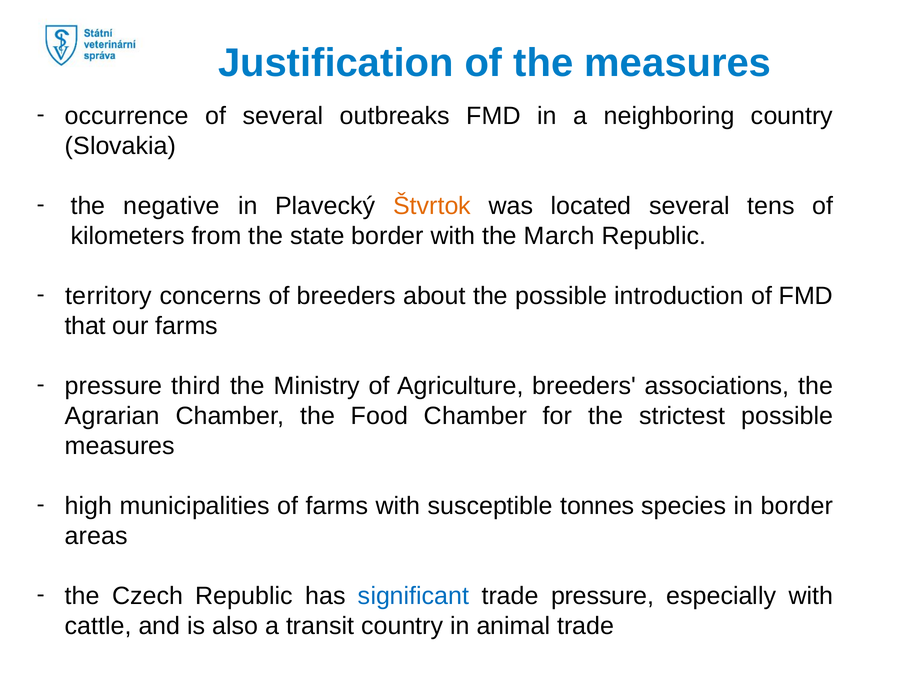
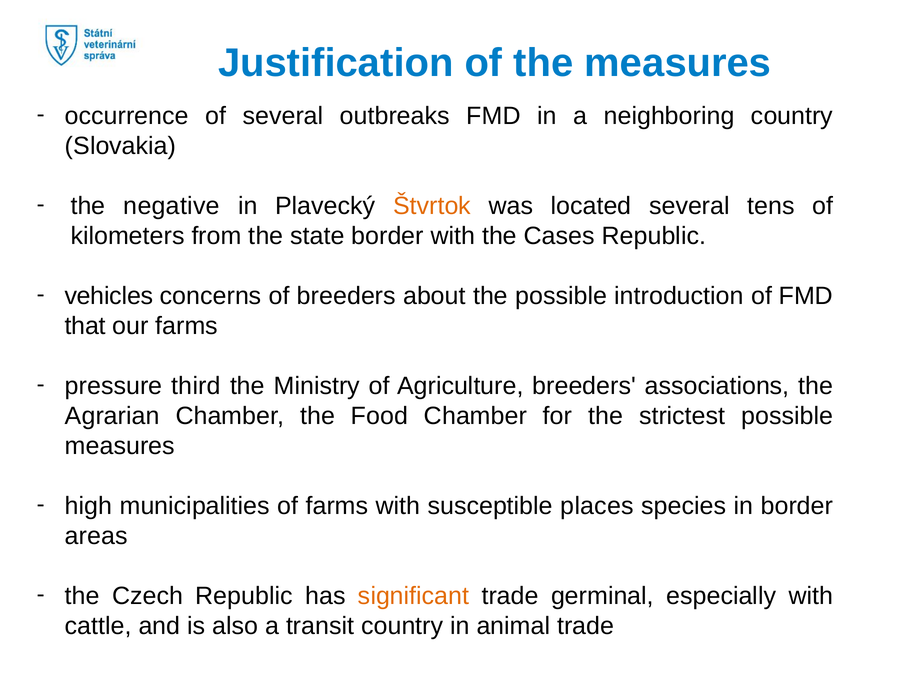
March: March -> Cases (559, 236)
territory: territory -> vehicles (109, 296)
tonnes: tonnes -> places (597, 506)
significant colour: blue -> orange (414, 596)
trade pressure: pressure -> germinal (602, 596)
